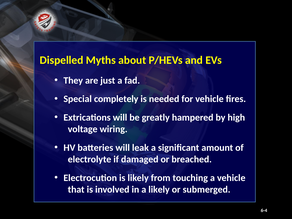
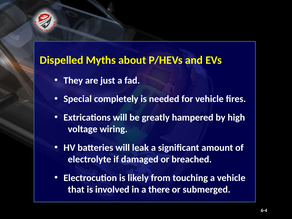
a likely: likely -> there (159, 190)
